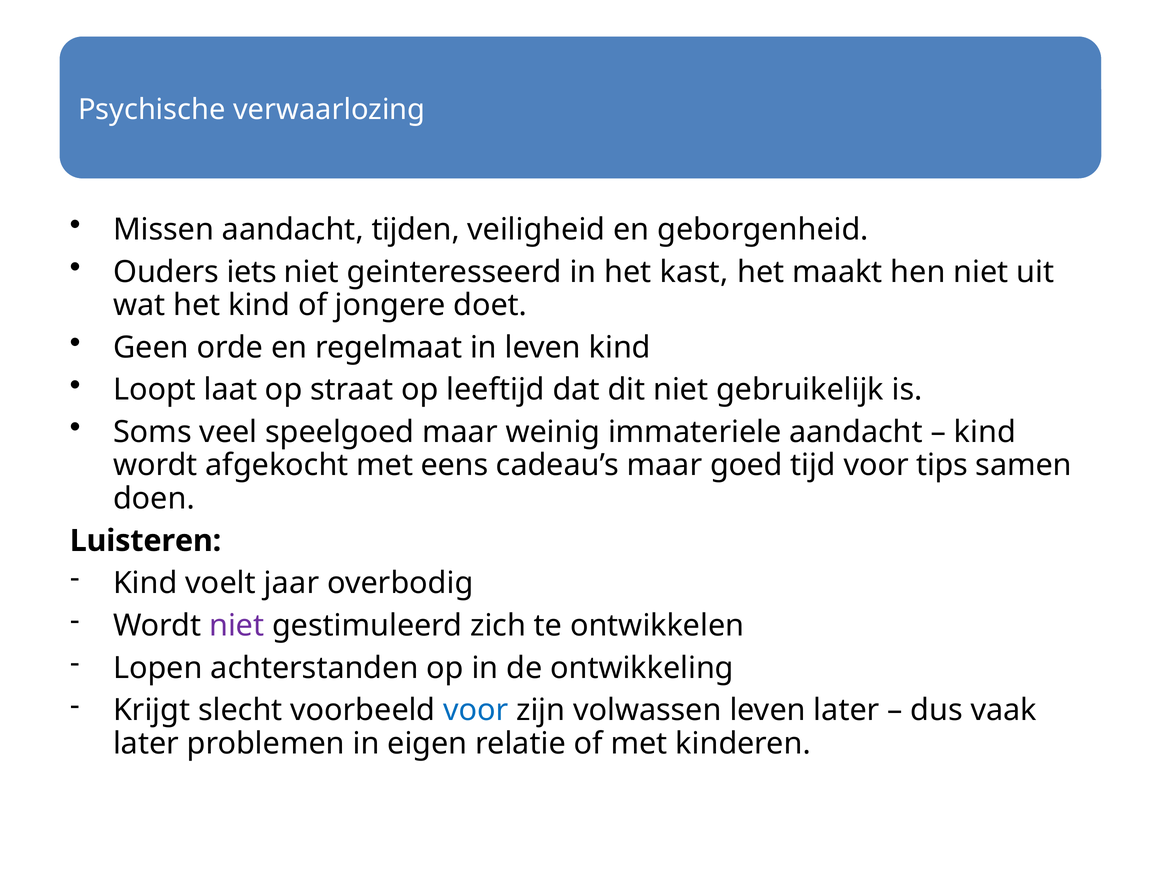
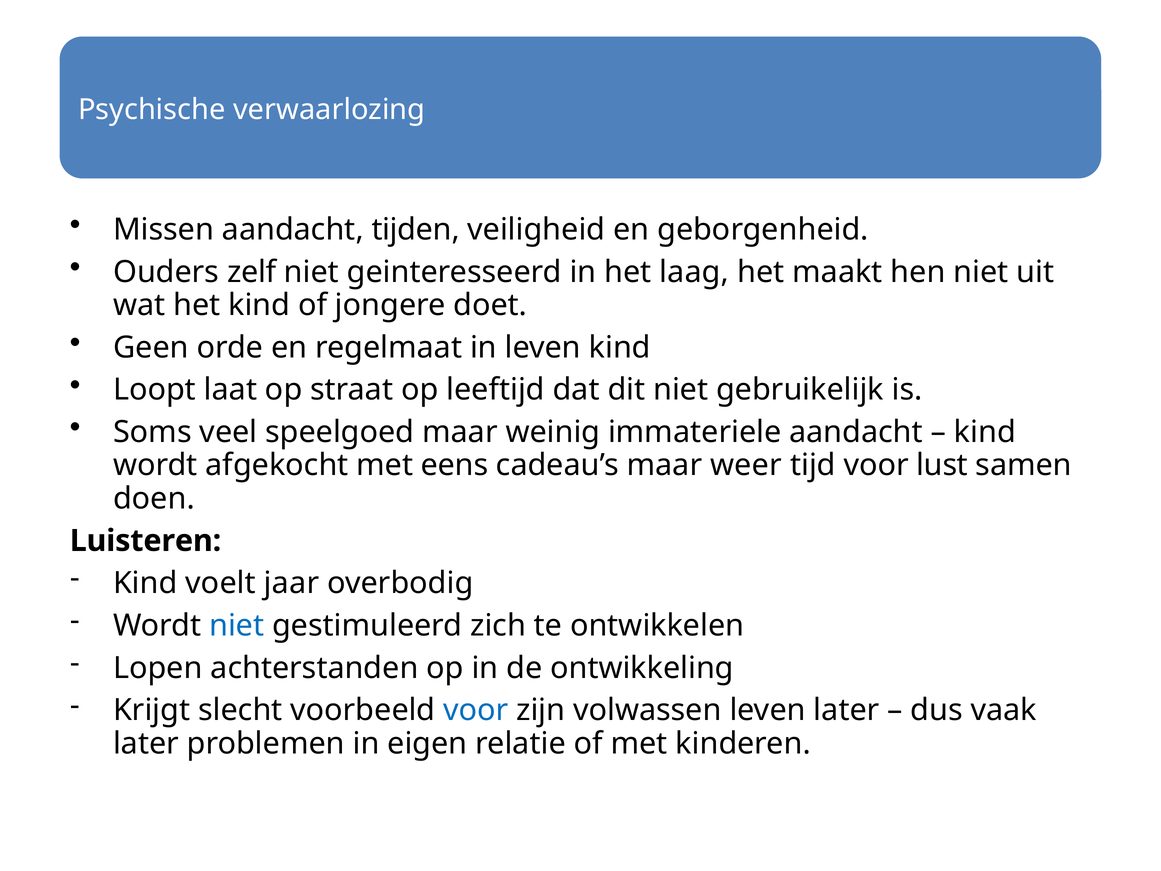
iets: iets -> zelf (252, 272)
kast: kast -> laag (694, 272)
goed: goed -> weer (746, 465)
tips: tips -> lust (942, 465)
niet colour: purple -> blue (237, 625)
